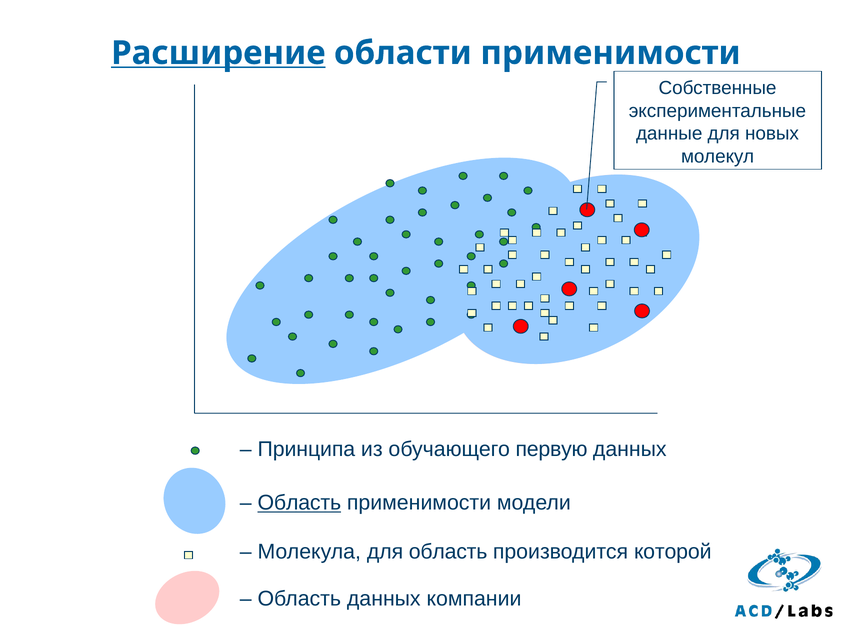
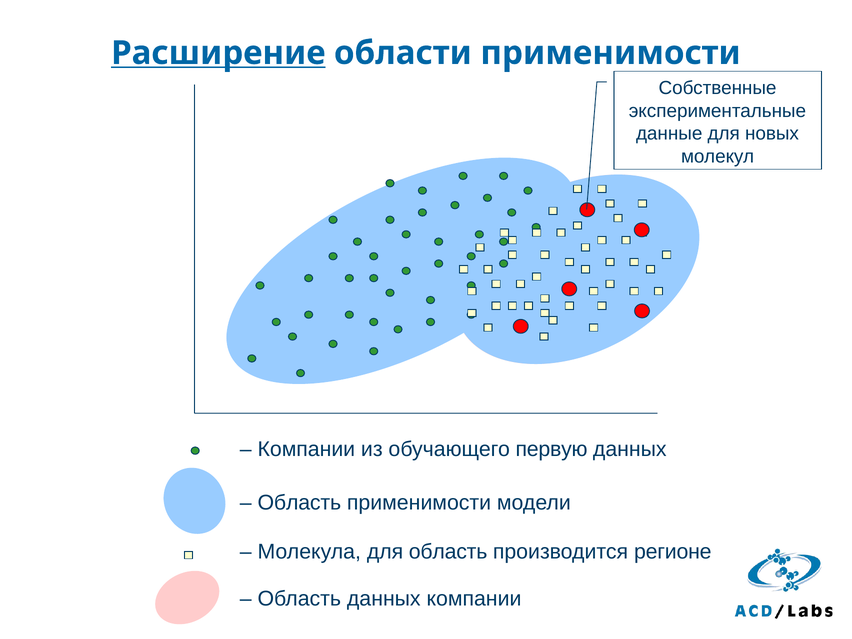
Принципа: Принципа -> Компании (306, 449)
Область underline: present -> none (299, 503)
которой: которой -> регионе (673, 552)
